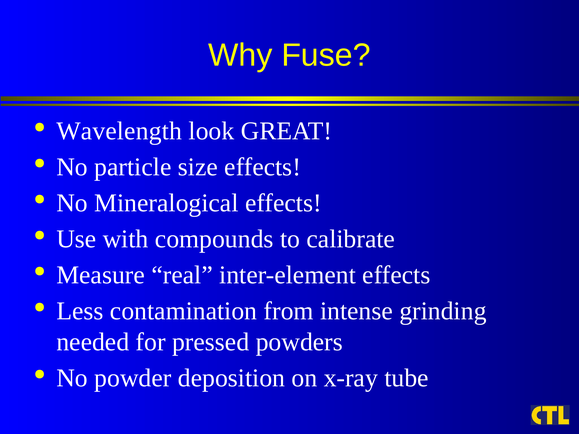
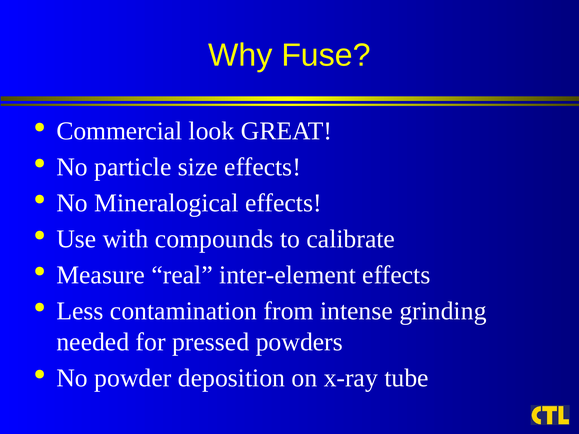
Wavelength: Wavelength -> Commercial (119, 131)
